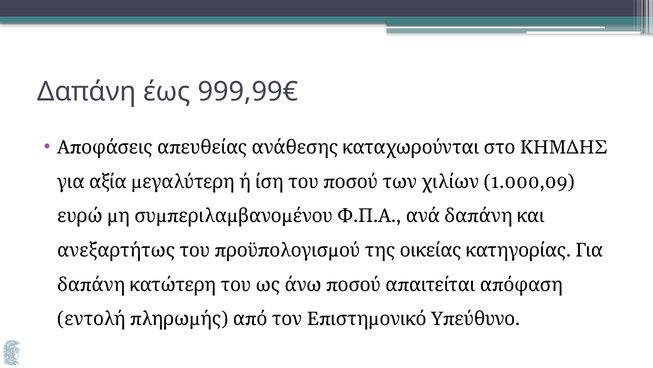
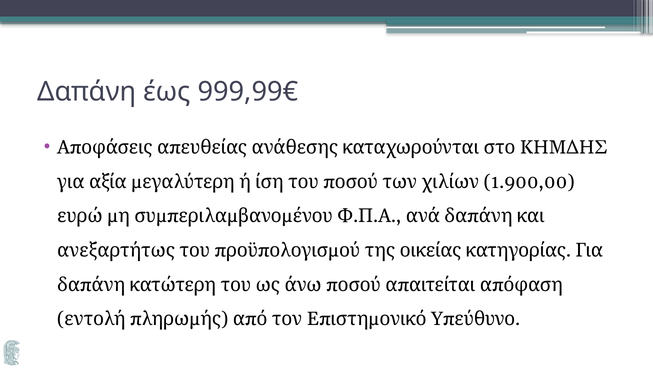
1.000,09: 1.000,09 -> 1.900,00 (529, 181)
